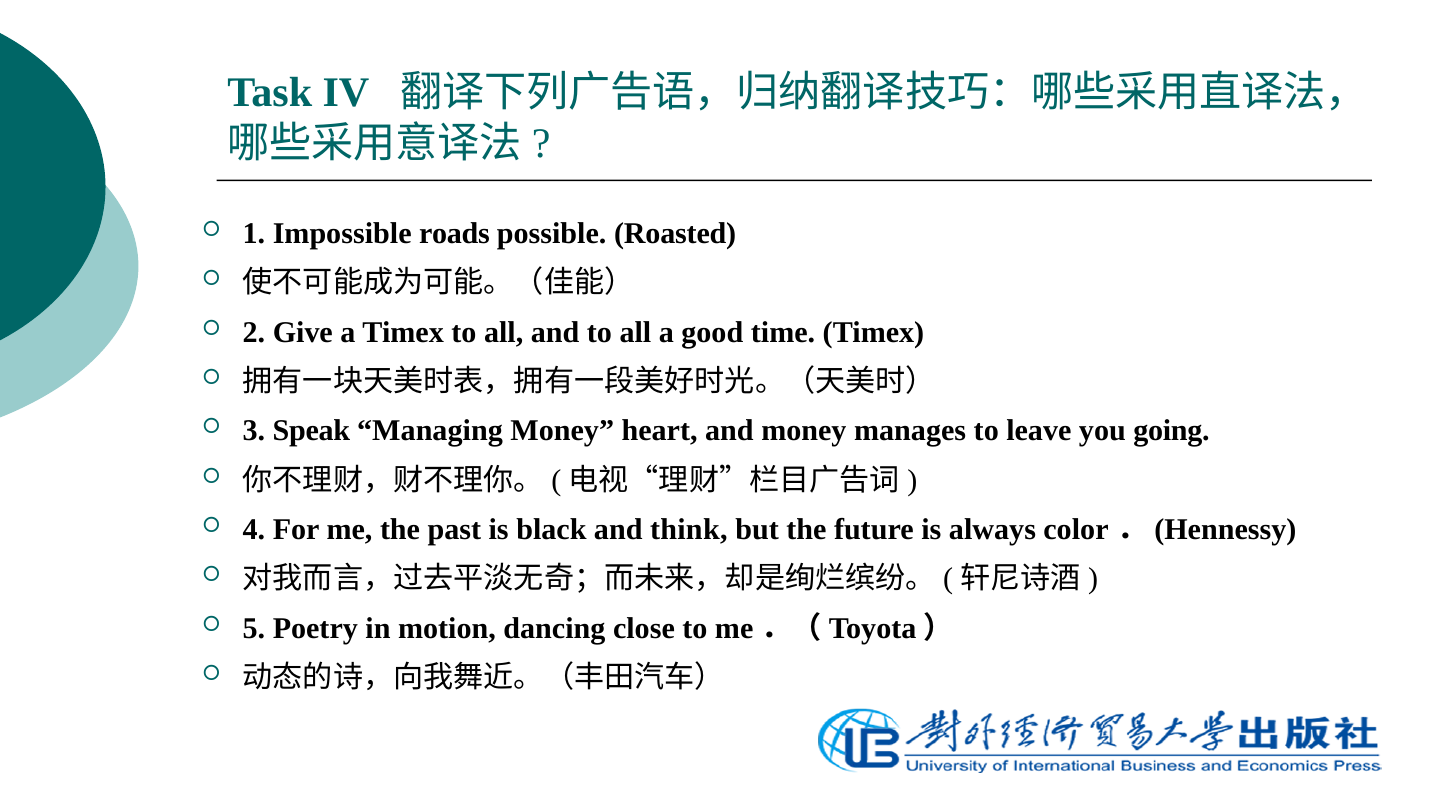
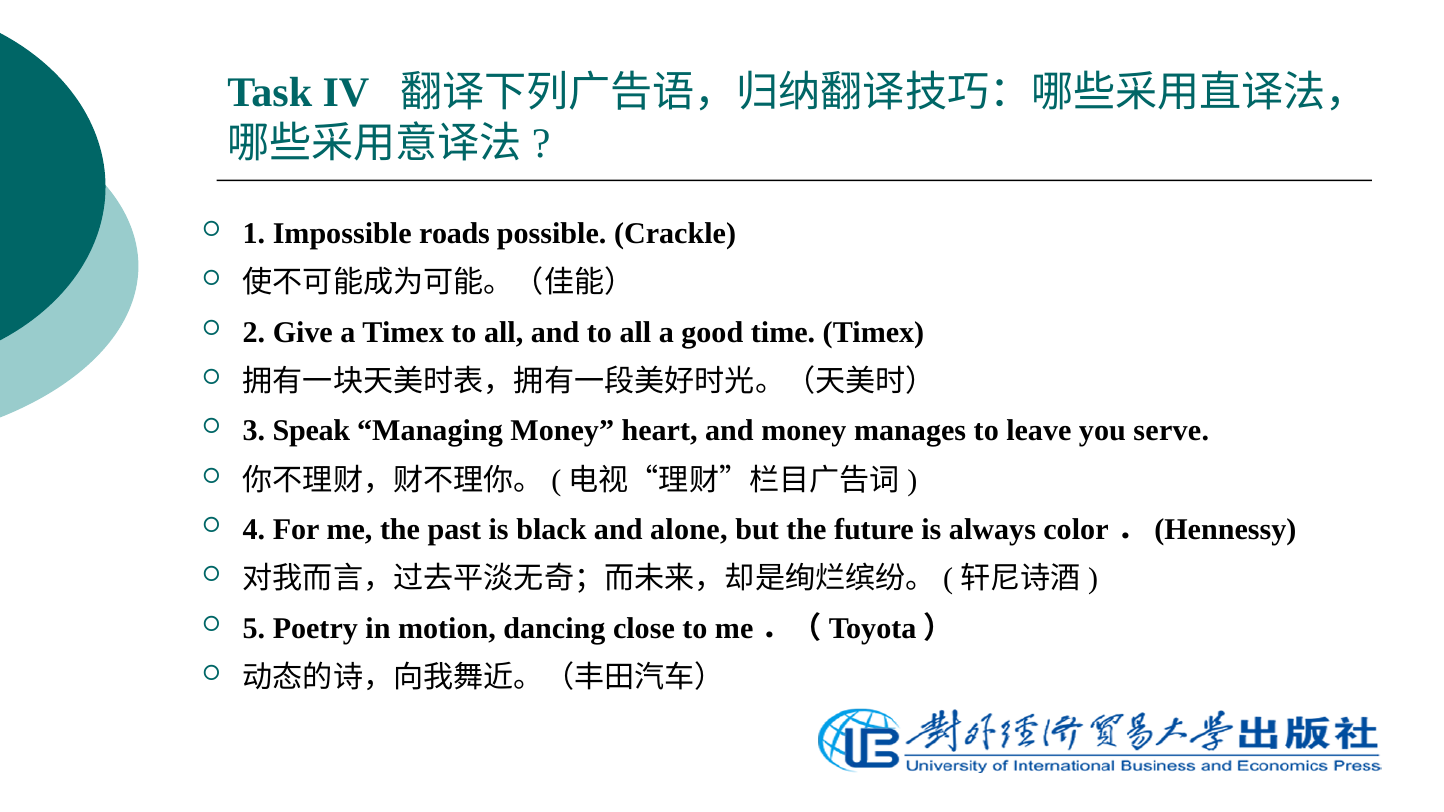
Roasted: Roasted -> Crackle (675, 234)
going: going -> serve (1171, 431)
think: think -> alone (689, 530)
